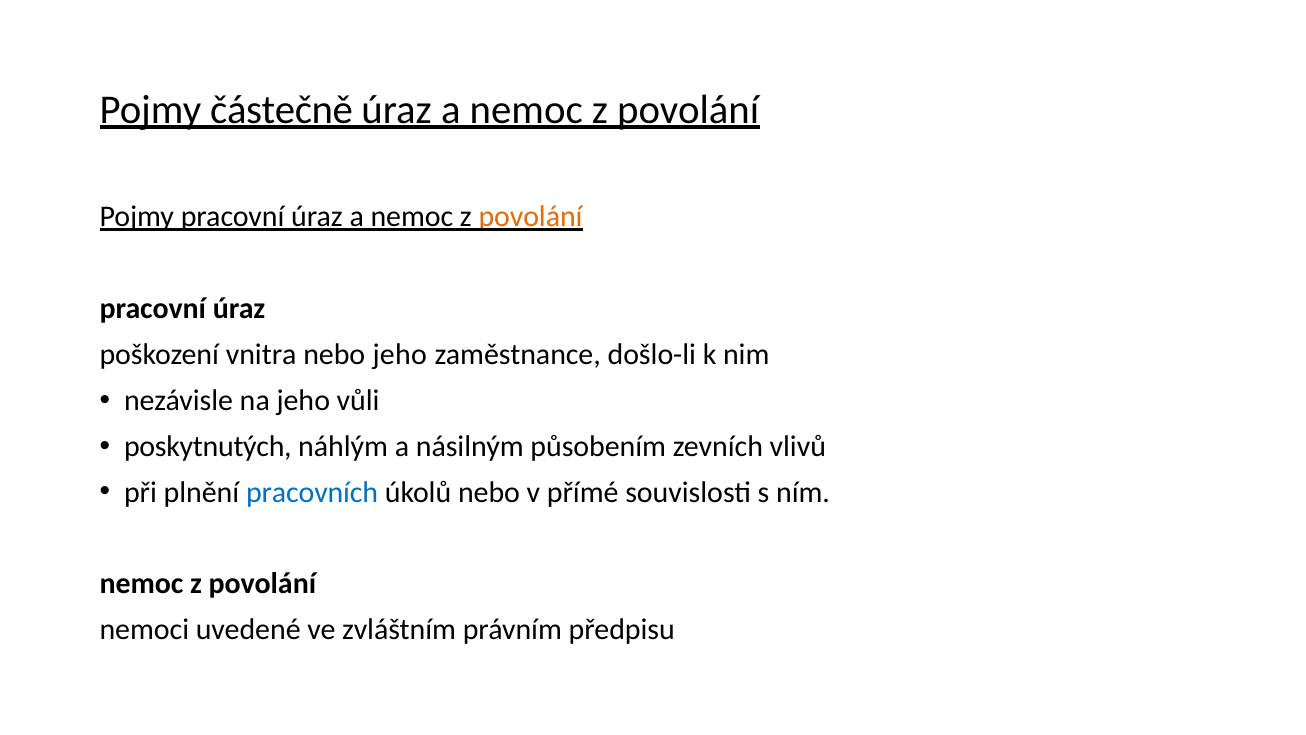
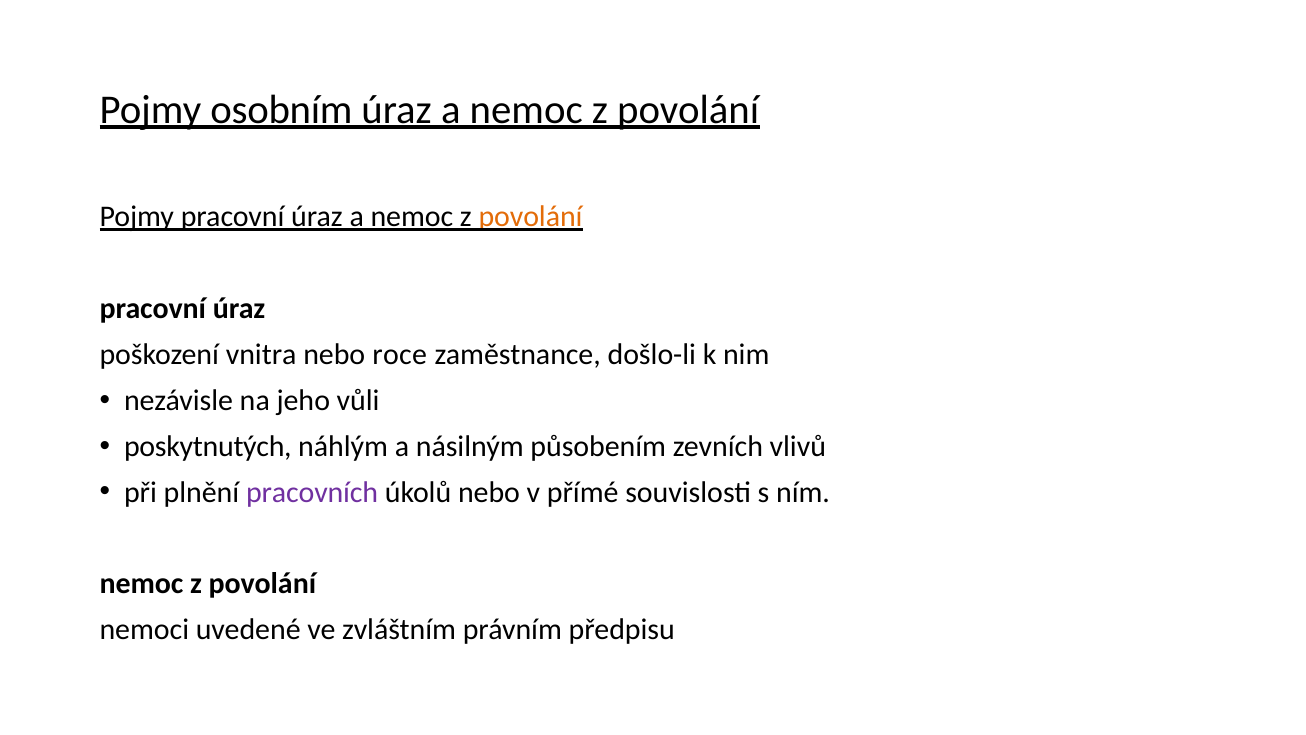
částečně: částečně -> osobním (281, 110)
nebo jeho: jeho -> roce (400, 354)
pracovních colour: blue -> purple (312, 492)
